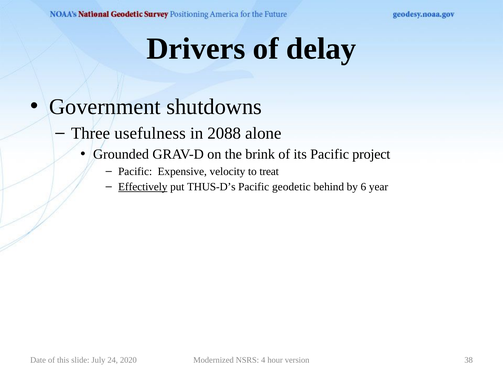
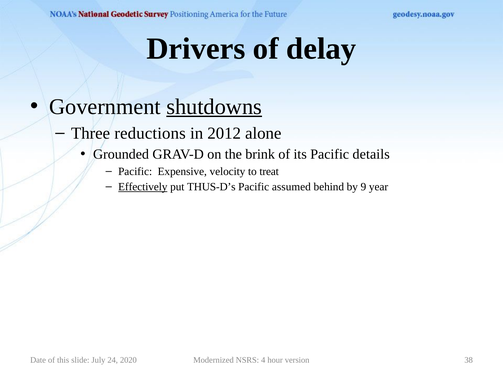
shutdowns underline: none -> present (214, 107)
usefulness: usefulness -> reductions (150, 133)
2088: 2088 -> 2012 (224, 133)
project: project -> details (371, 154)
geodetic: geodetic -> assumed (291, 187)
6: 6 -> 9 (363, 187)
